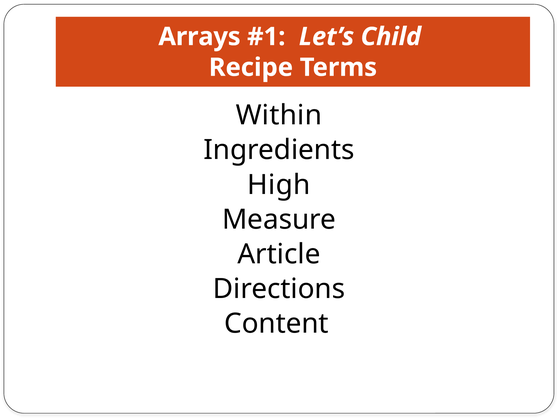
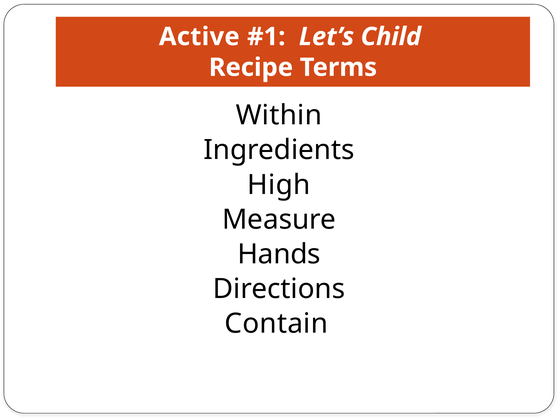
Arrays: Arrays -> Active (199, 37)
Article: Article -> Hands (279, 254)
Content: Content -> Contain (276, 323)
